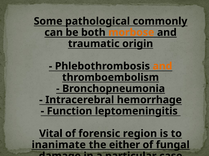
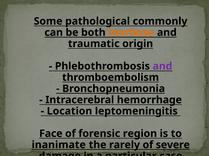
and colour: orange -> purple (162, 66)
Function: Function -> Location (69, 112)
Vital: Vital -> Face (51, 134)
either: either -> rarely (124, 145)
fungal: fungal -> severe (173, 145)
